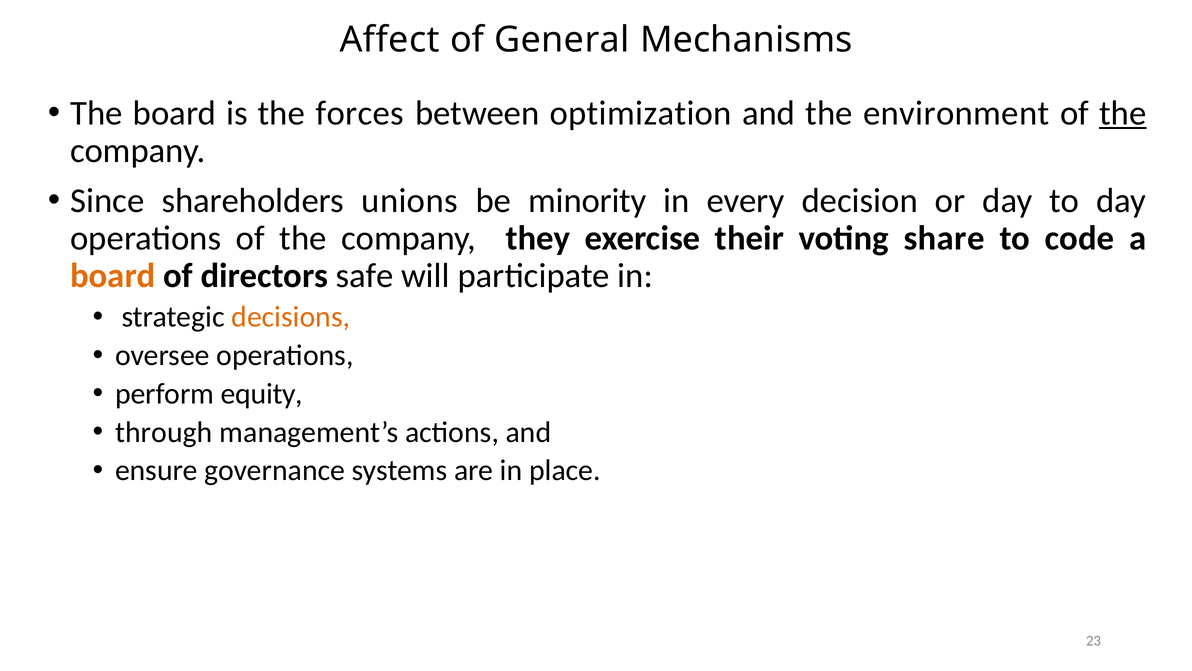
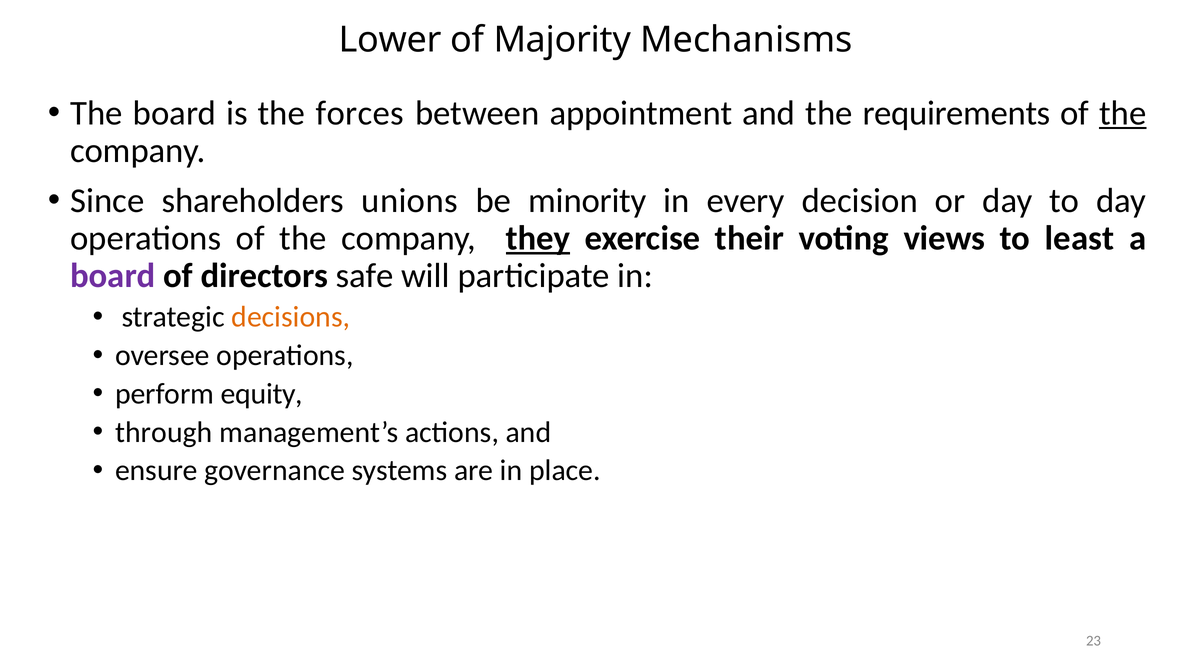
Affect: Affect -> Lower (390, 40)
General: General -> Majority (562, 40)
optimization: optimization -> appointment (641, 113)
environment: environment -> requirements (956, 113)
they underline: none -> present (538, 238)
share: share -> views (944, 238)
code: code -> least (1080, 238)
board colour: orange -> purple (113, 276)
